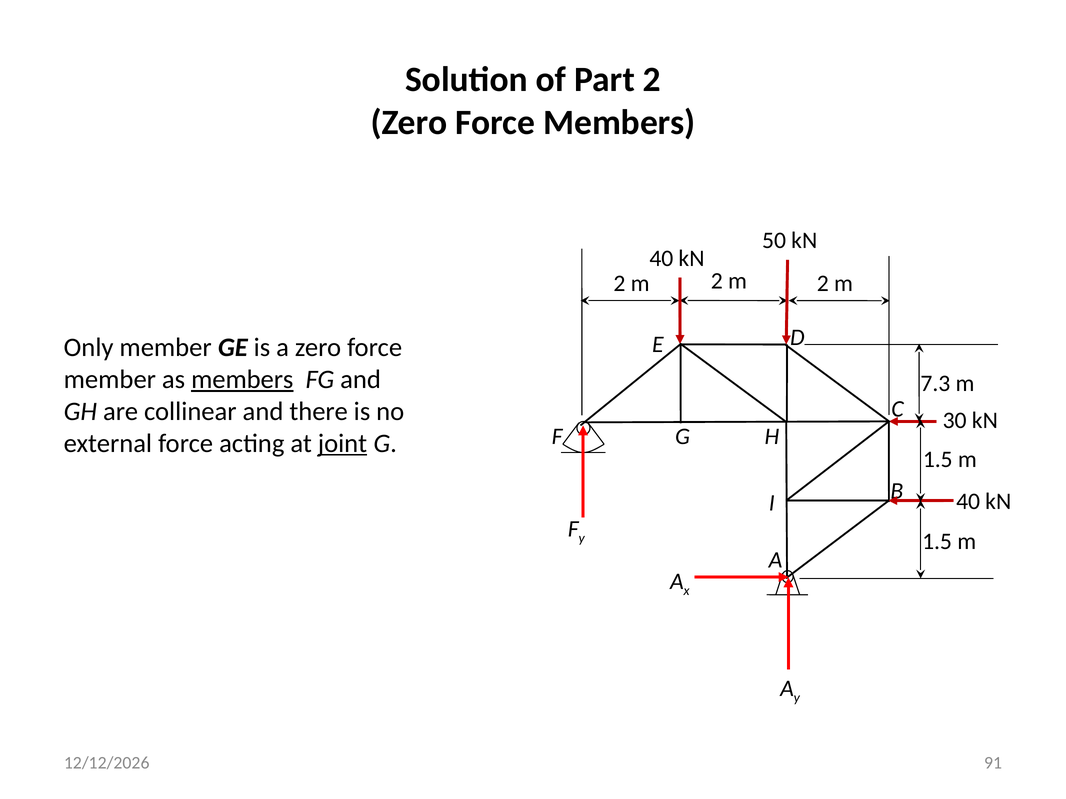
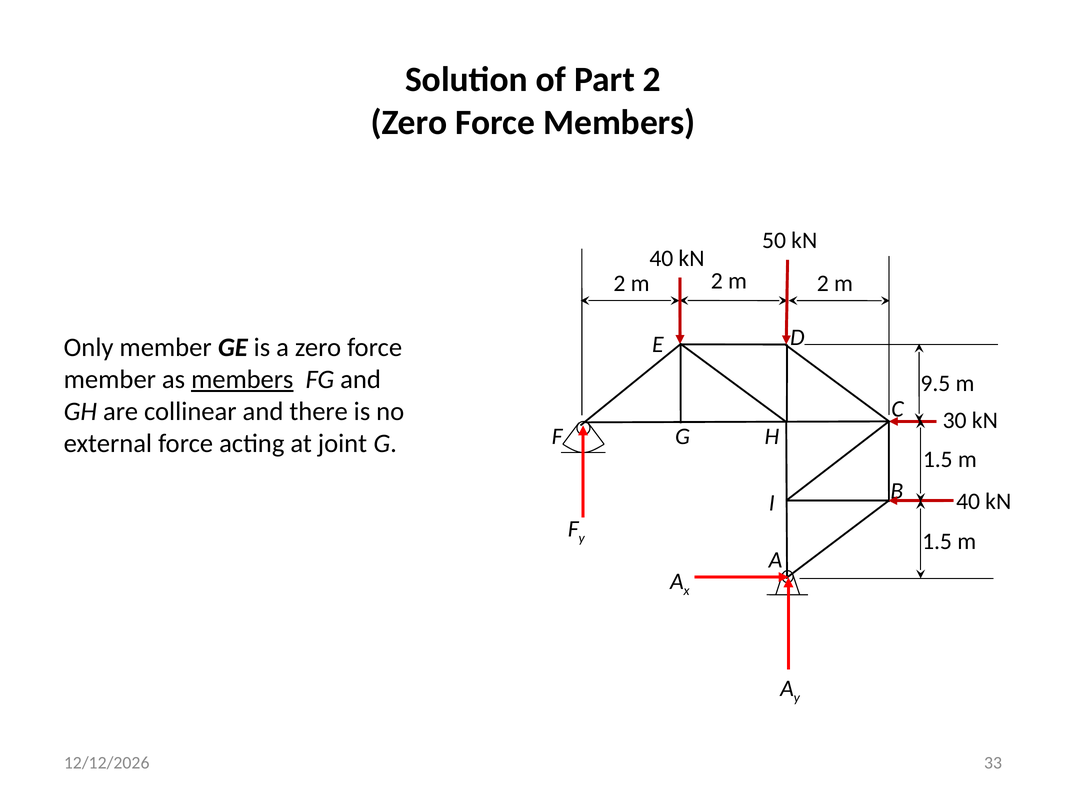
7.3: 7.3 -> 9.5 (935, 384)
joint underline: present -> none (342, 444)
91: 91 -> 33 (993, 763)
